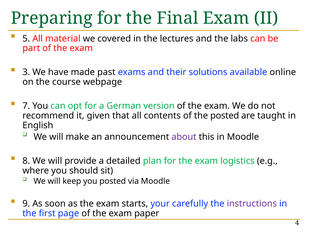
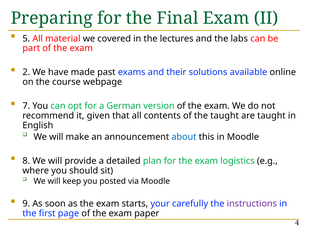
3: 3 -> 2 (26, 72)
the posted: posted -> taught (225, 116)
about colour: purple -> blue (184, 137)
